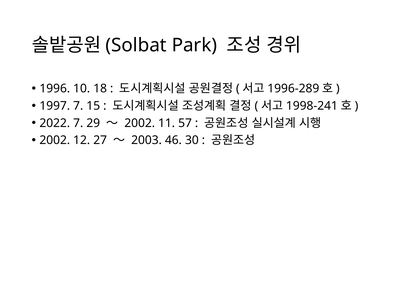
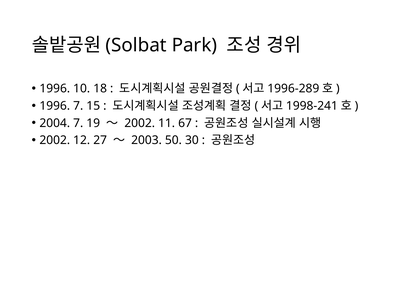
1997: 1997 -> 1996 (55, 106)
2022: 2022 -> 2004 (55, 123)
29: 29 -> 19 (93, 123)
57: 57 -> 67 (185, 123)
46: 46 -> 50 (173, 140)
